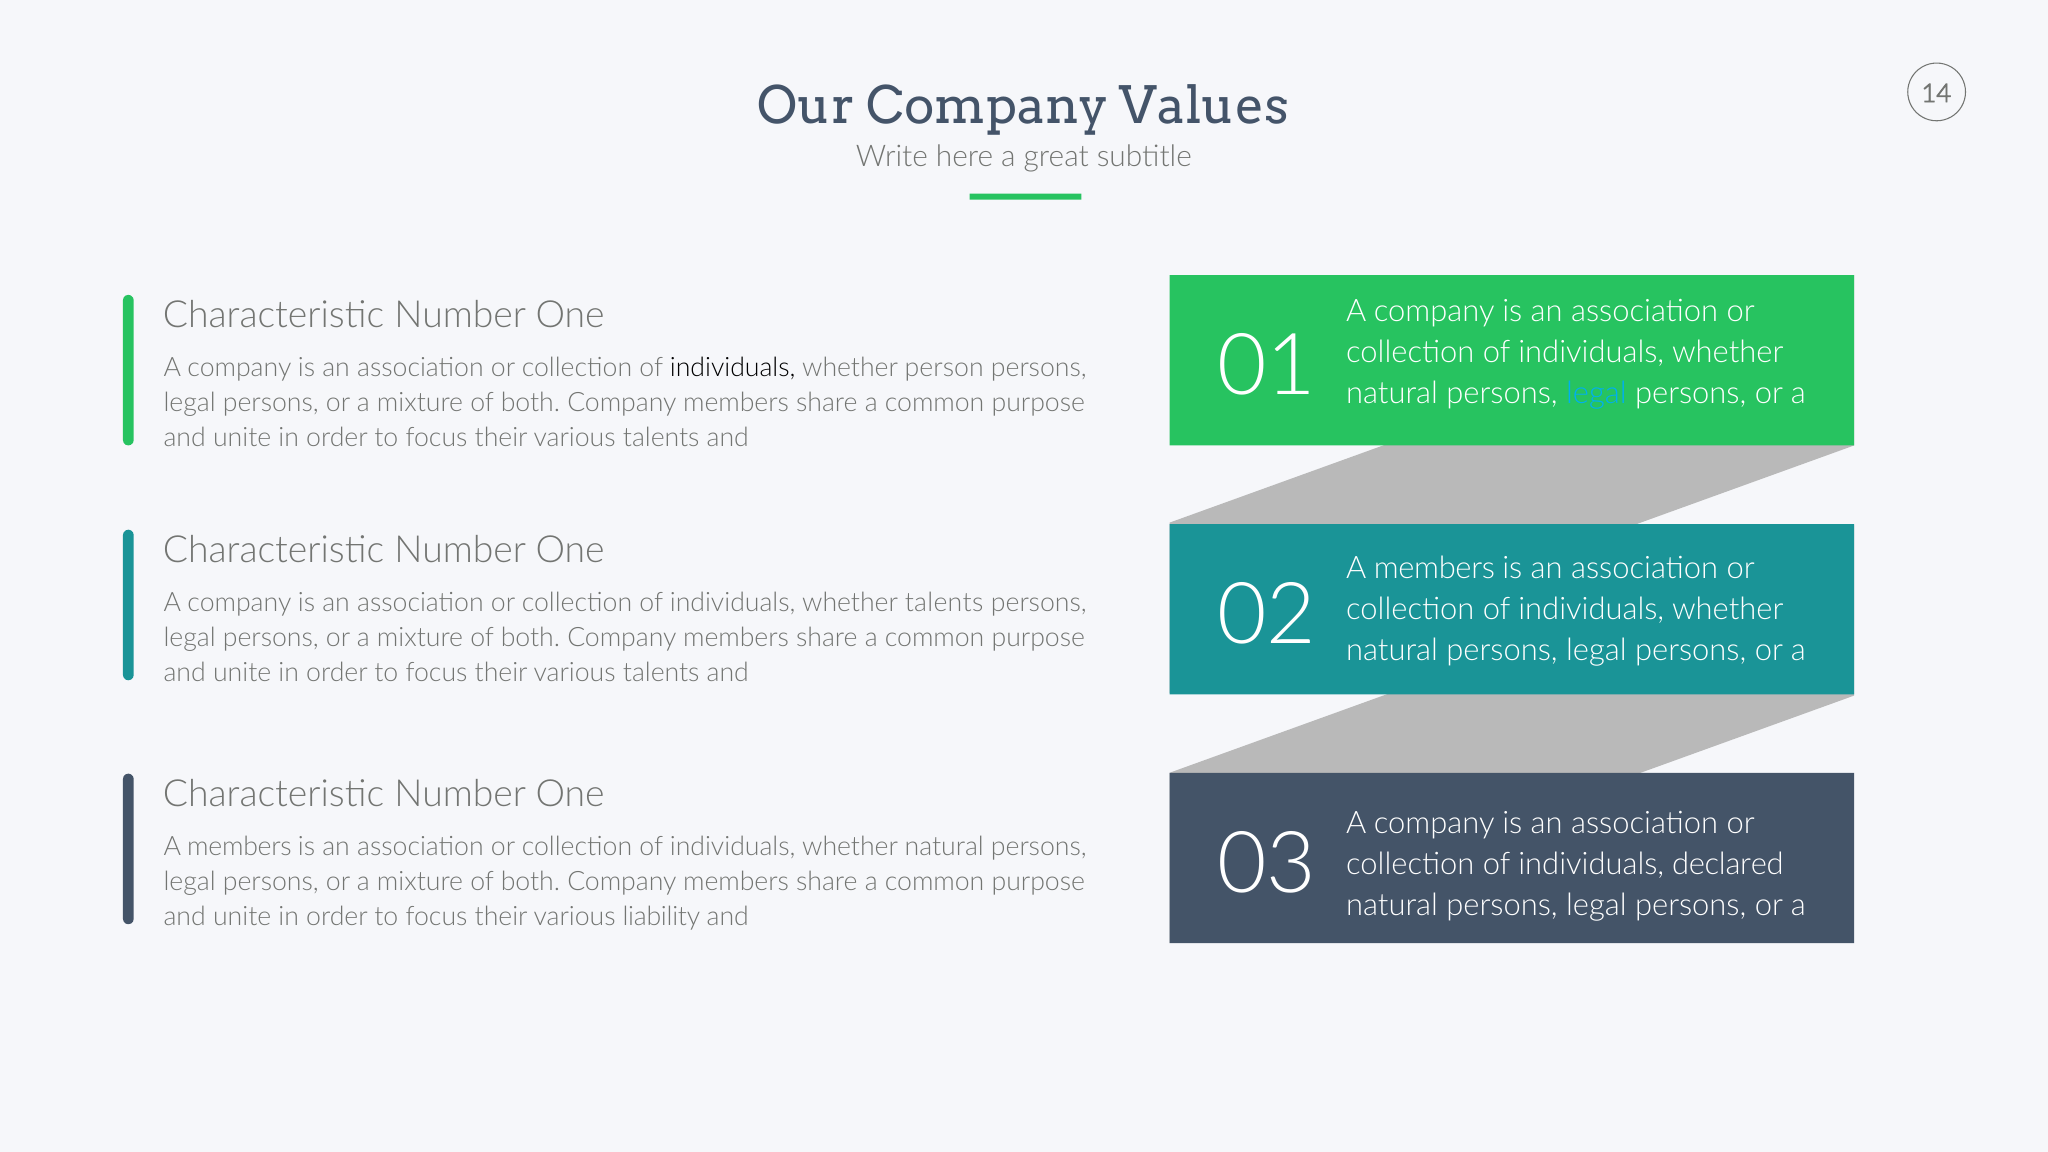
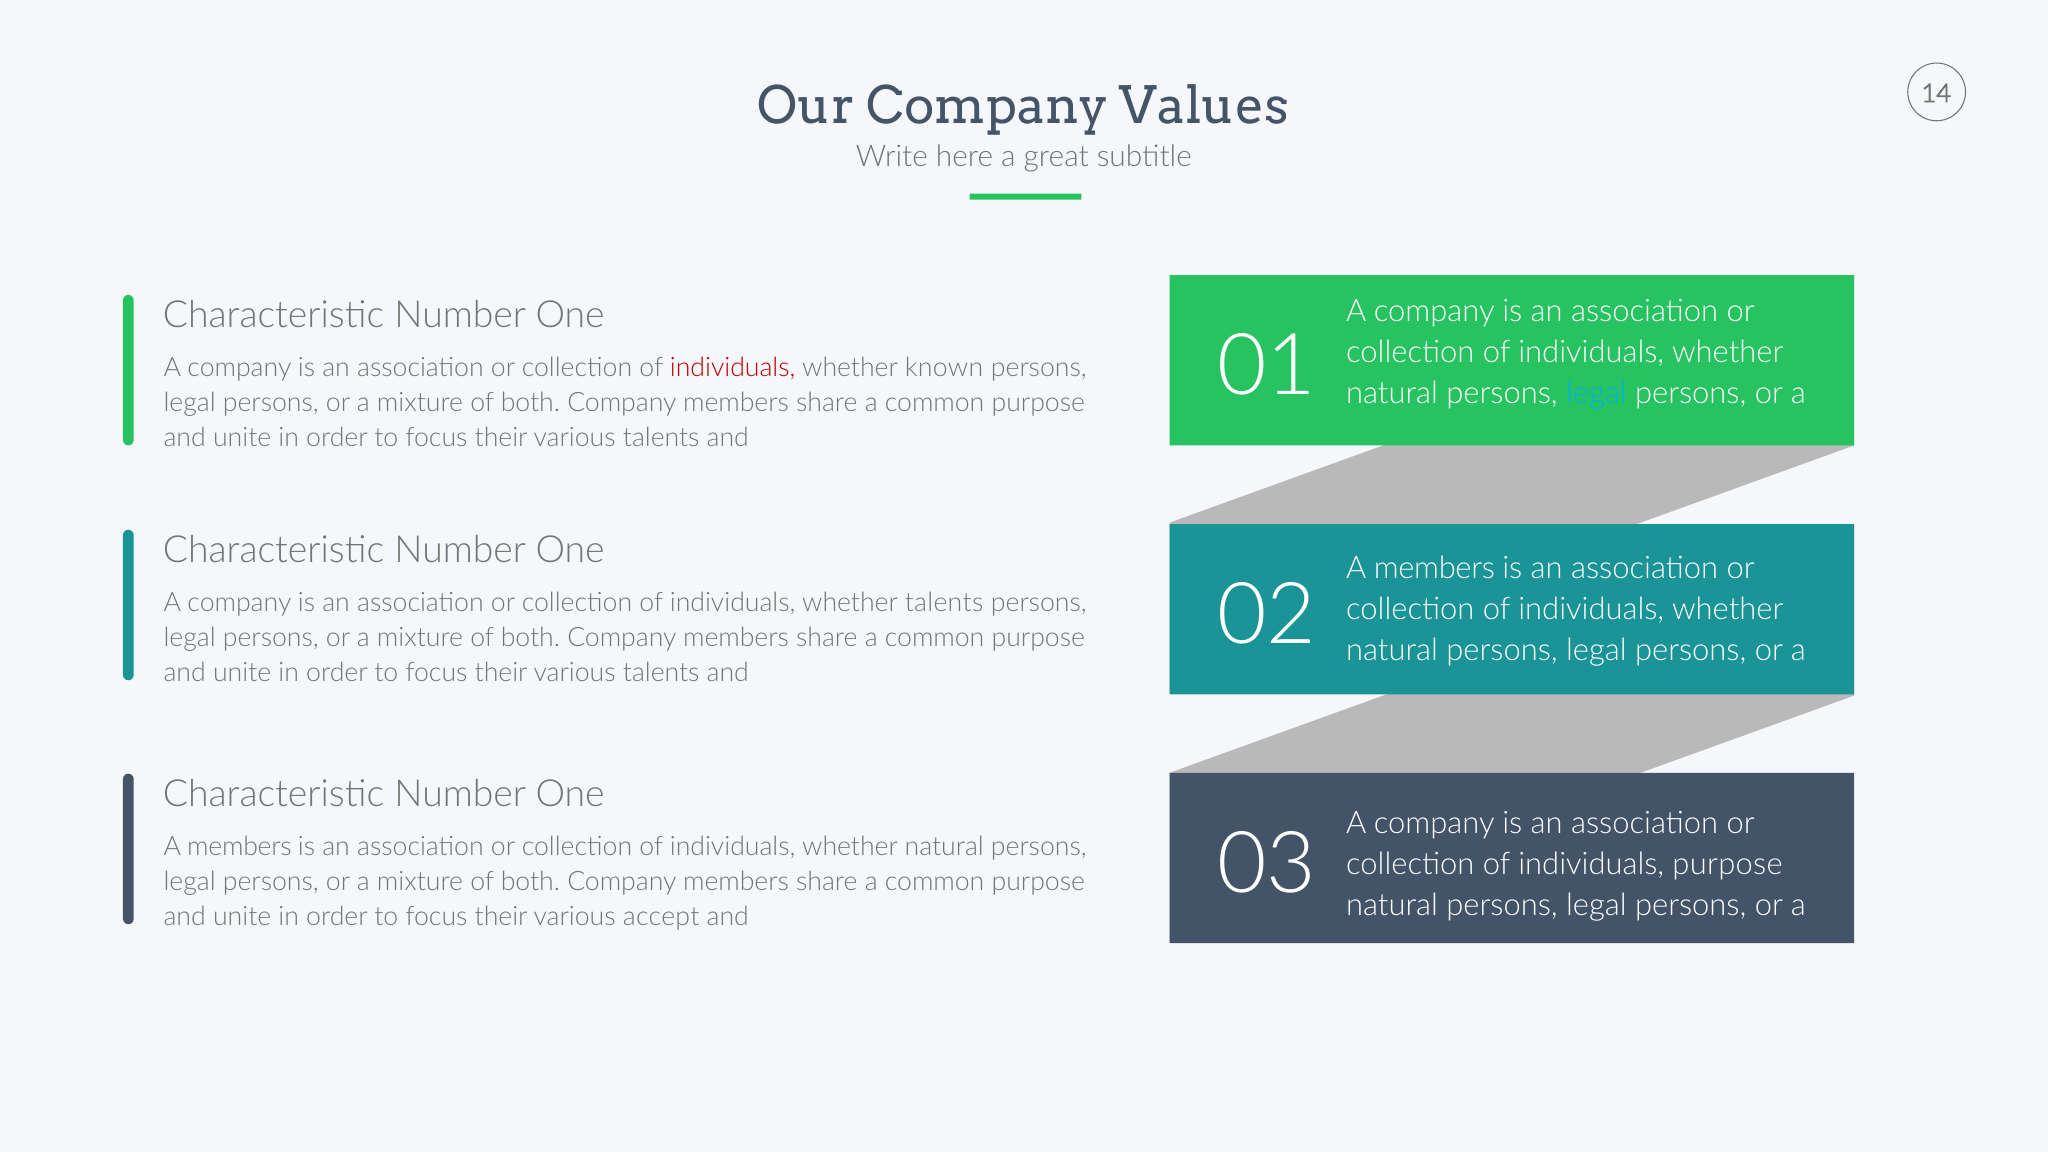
individuals colour: black -> red (733, 368)
person: person -> known (944, 368)
individuals declared: declared -> purpose (1728, 865)
liability: liability -> accept (661, 917)
